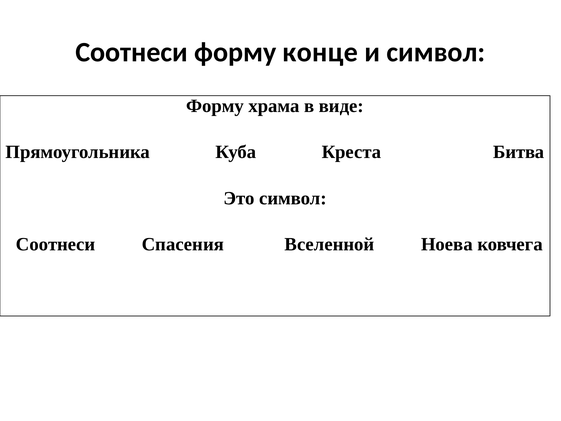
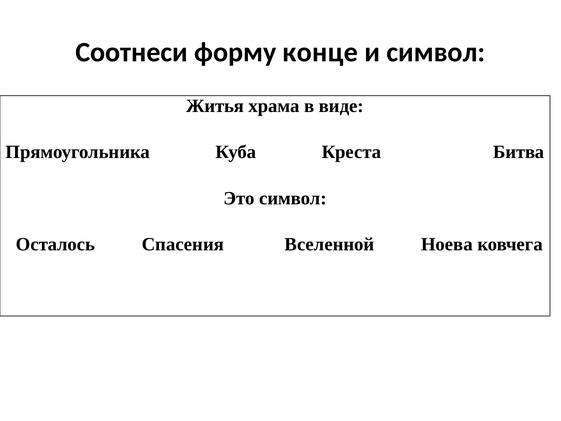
Форму: Форму -> Житья (215, 106)
Соотнеси: Соотнеси -> Осталось (56, 244)
